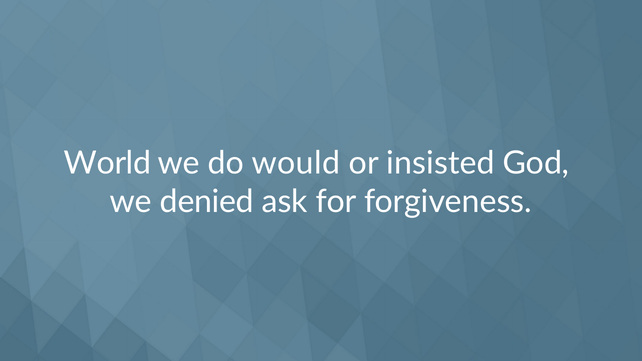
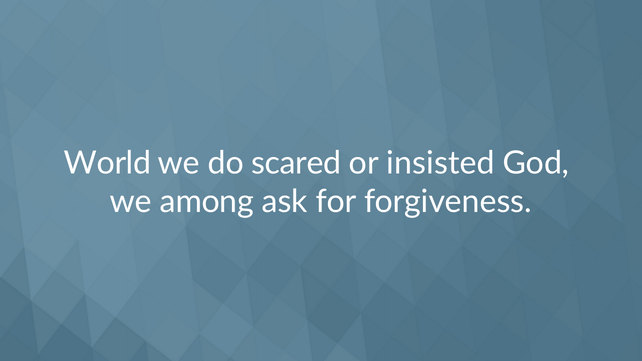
would: would -> scared (296, 163)
denied: denied -> among (207, 202)
